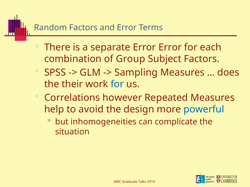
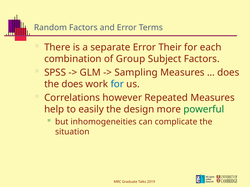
Error Error: Error -> Their (170, 47)
the their: their -> does (72, 84)
avoid: avoid -> easily (91, 110)
powerful colour: blue -> green (204, 110)
